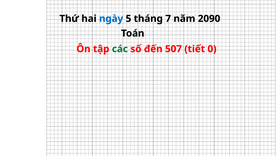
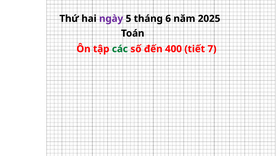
ngày colour: blue -> purple (111, 19)
7: 7 -> 6 (168, 19)
2090: 2090 -> 2025 (209, 19)
507: 507 -> 400 (173, 49)
0: 0 -> 7 (212, 49)
